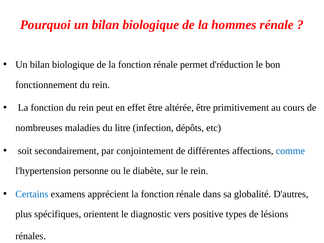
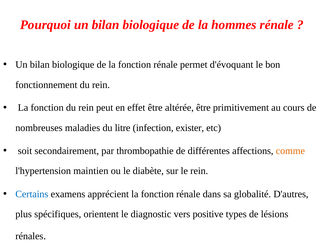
d'réduction: d'réduction -> d'évoquant (232, 65)
dépôts: dépôts -> exister (190, 128)
conjointement: conjointement -> thrombopathie (145, 151)
comme colour: blue -> orange (290, 151)
personne: personne -> maintien (91, 171)
